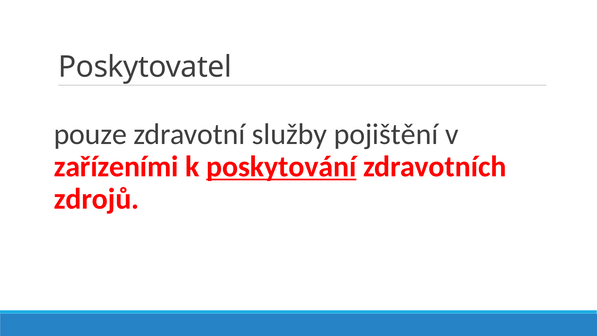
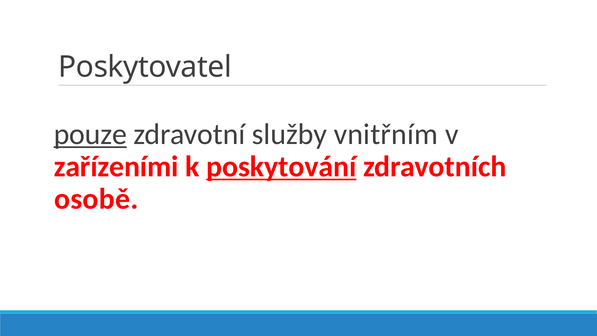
pouze underline: none -> present (90, 134)
pojištění: pojištění -> vnitřním (386, 134)
zdrojů: zdrojů -> osobě (96, 199)
